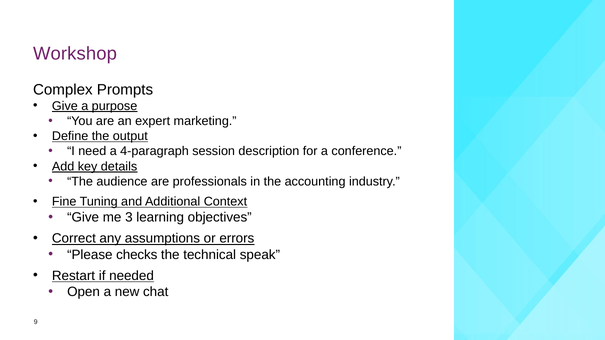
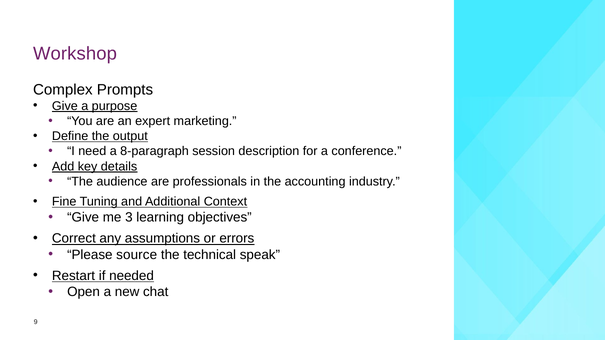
4-paragraph: 4-paragraph -> 8-paragraph (155, 151)
checks: checks -> source (137, 255)
